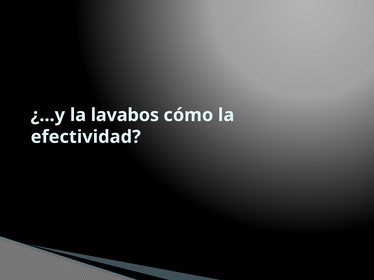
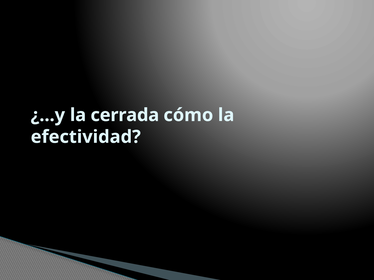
lavabos: lavabos -> cerrada (125, 115)
